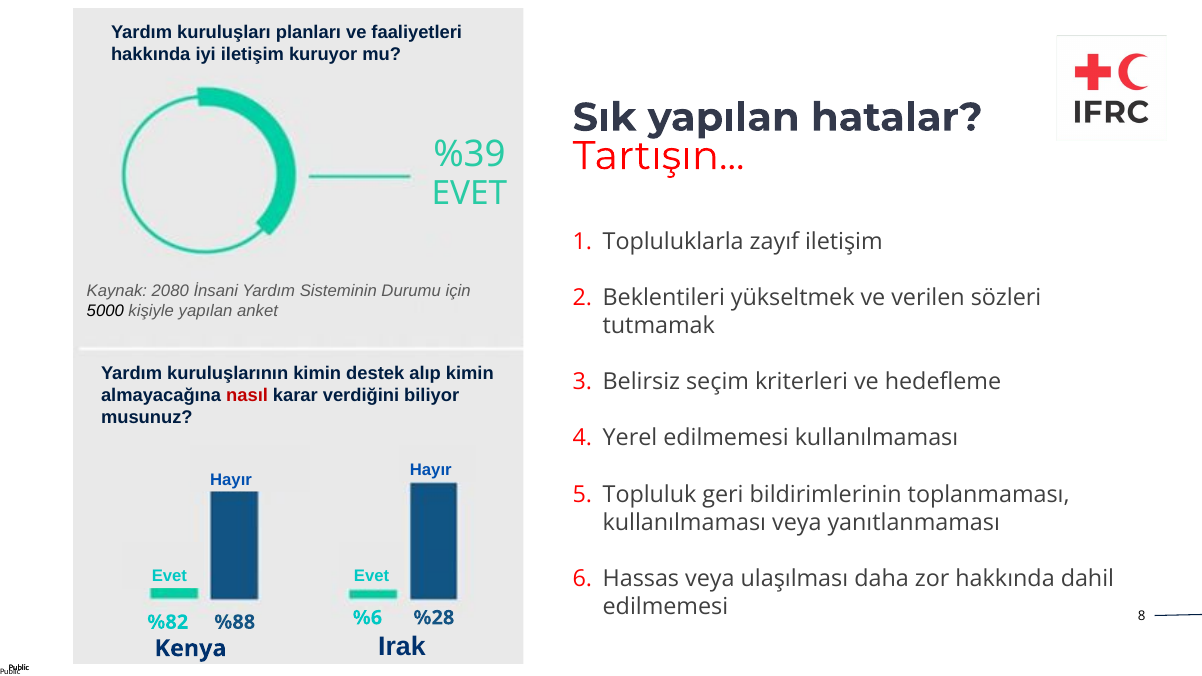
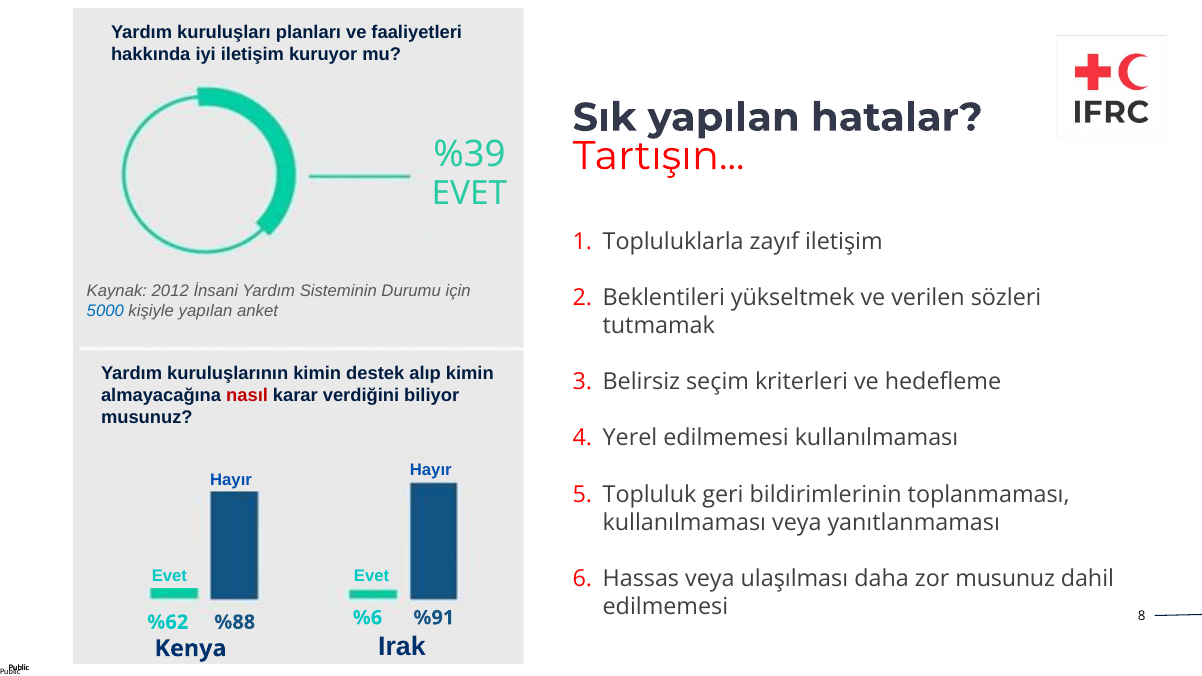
2080: 2080 -> 2012 (170, 291)
5000 colour: black -> blue (105, 311)
zor hakkında: hakkında -> musunuz (1005, 579)
%28: %28 -> %91 (434, 618)
%82: %82 -> %62 (168, 622)
